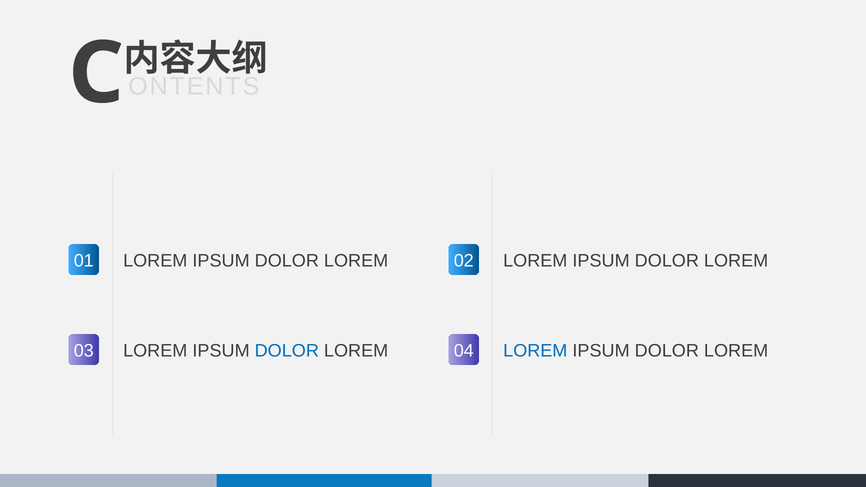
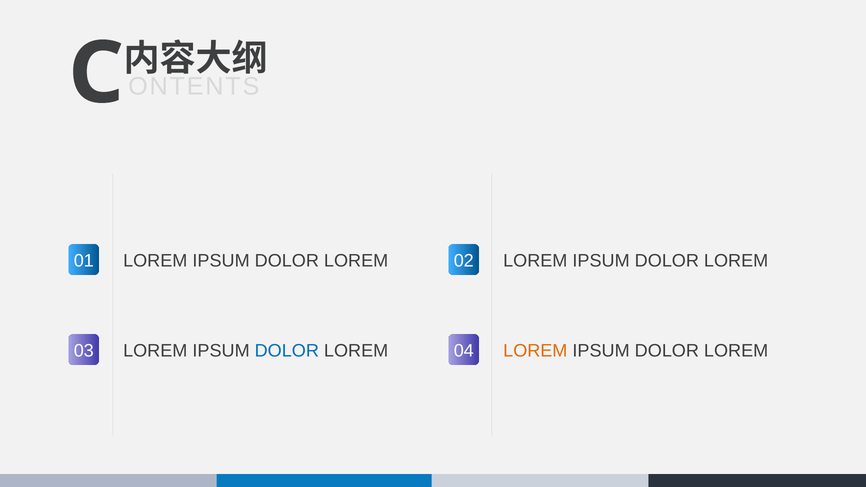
LOREM colour: blue -> orange (535, 351)
